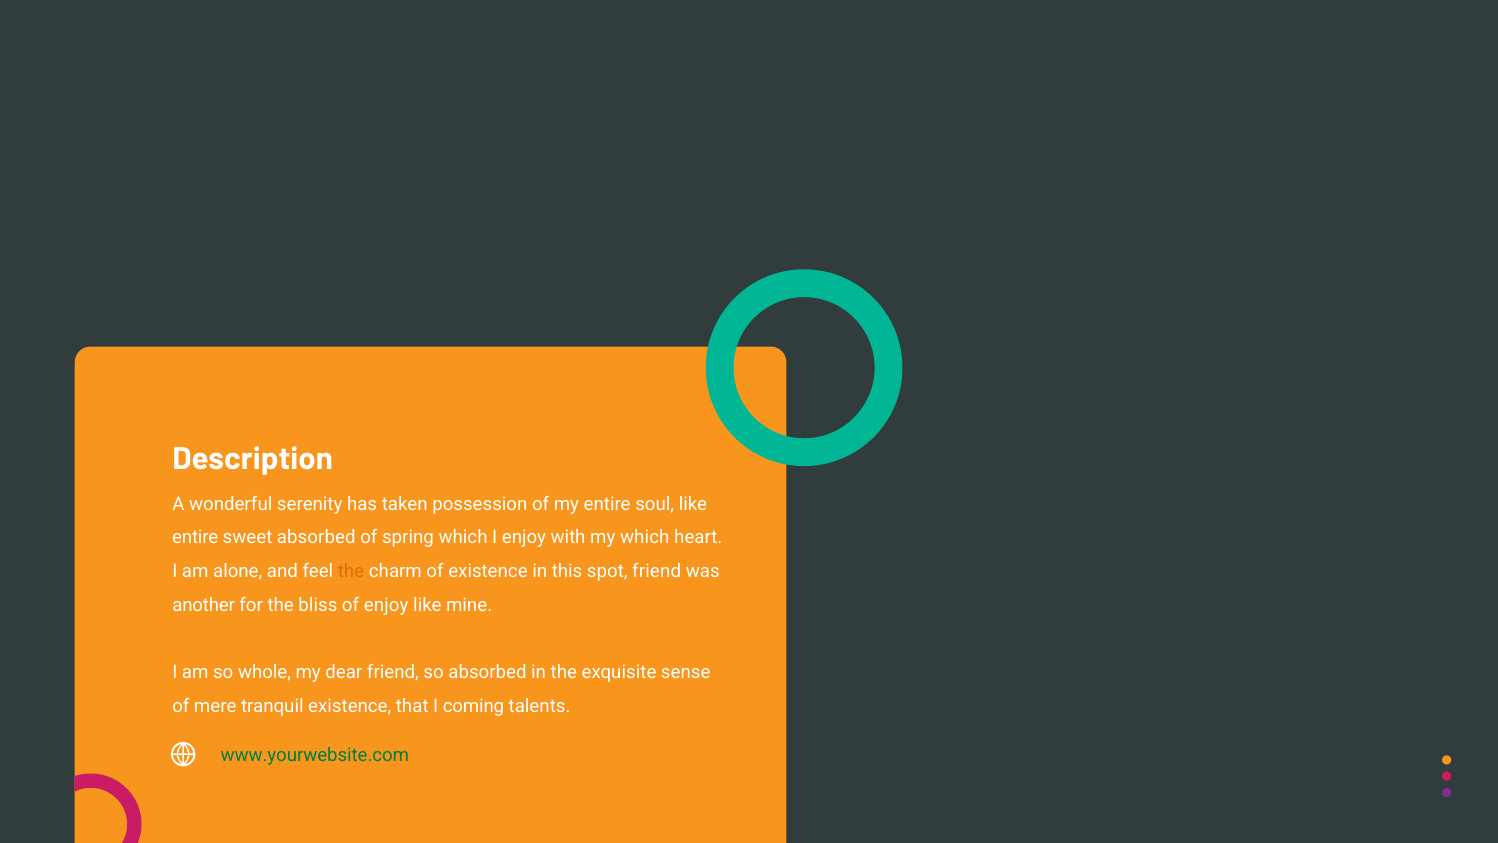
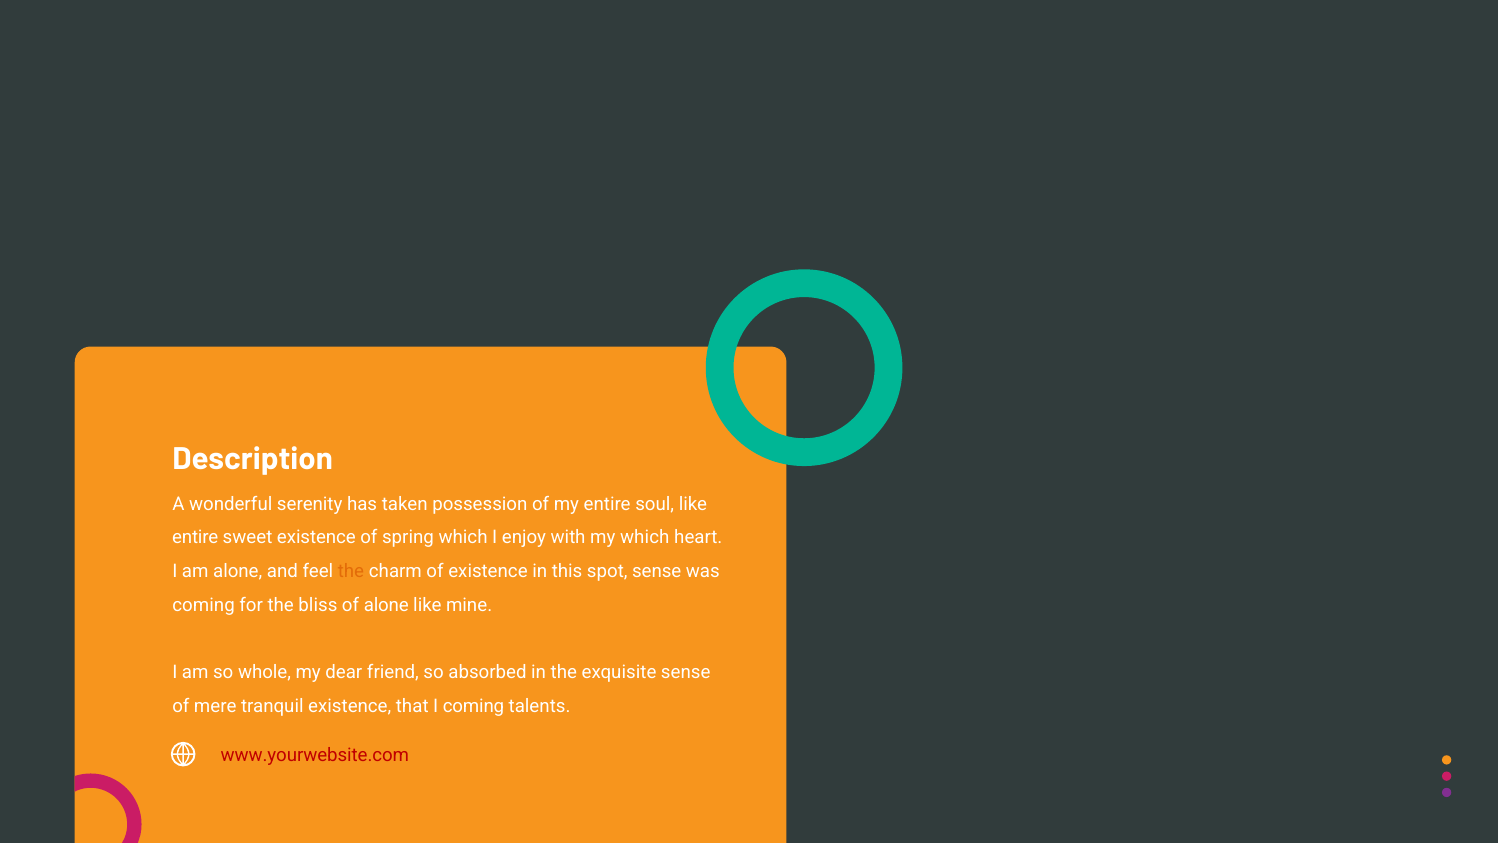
sweet absorbed: absorbed -> existence (316, 537)
spot friend: friend -> sense (657, 571)
another: another -> coming (204, 605)
of enjoy: enjoy -> alone (386, 605)
www.yourwebsite.com colour: green -> red (315, 755)
